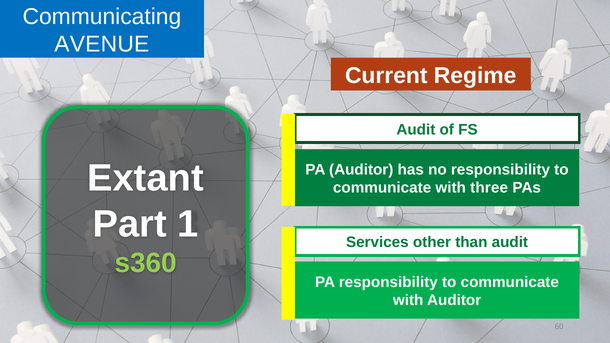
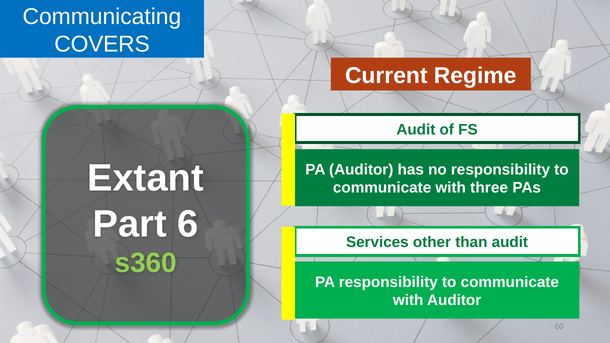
AVENUE: AVENUE -> COVERS (102, 44)
1: 1 -> 6 (188, 224)
